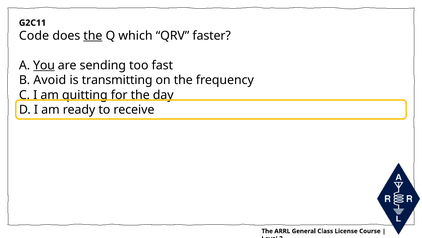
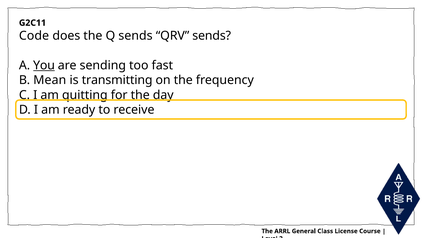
the underline: present -> none (93, 36)
Q which: which -> sends (135, 36)
QRV faster: faster -> sends (212, 36)
Avoid: Avoid -> Mean (50, 80)
